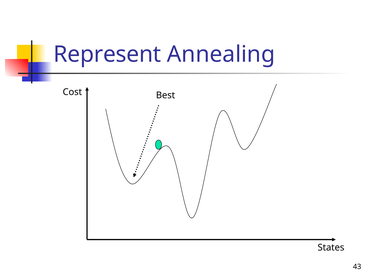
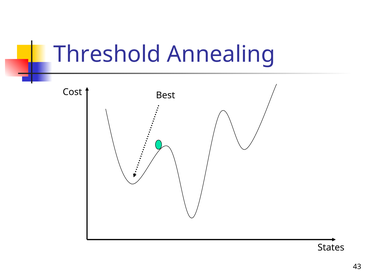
Represent: Represent -> Threshold (107, 54)
